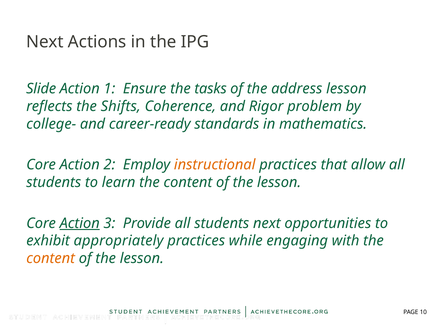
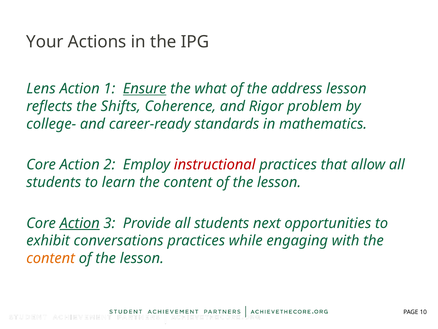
Next: Next -> Your (45, 42)
Slide: Slide -> Lens (41, 89)
Ensure underline: none -> present (145, 89)
tasks: tasks -> what (211, 89)
instructional colour: orange -> red (215, 165)
appropriately: appropriately -> conversations (119, 240)
